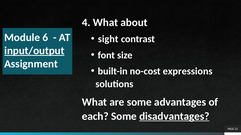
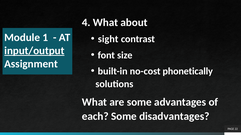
6: 6 -> 1 (45, 38)
expressions: expressions -> phonetically (188, 71)
disadvantages underline: present -> none (174, 117)
